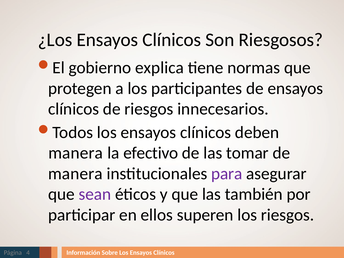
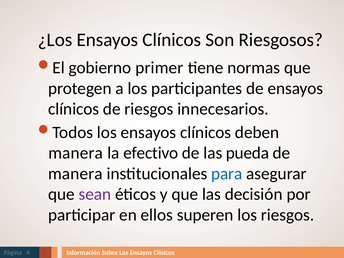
explica: explica -> primer (159, 68)
tomar: tomar -> pueda (247, 153)
para colour: purple -> blue (227, 174)
también: también -> decisión (254, 194)
